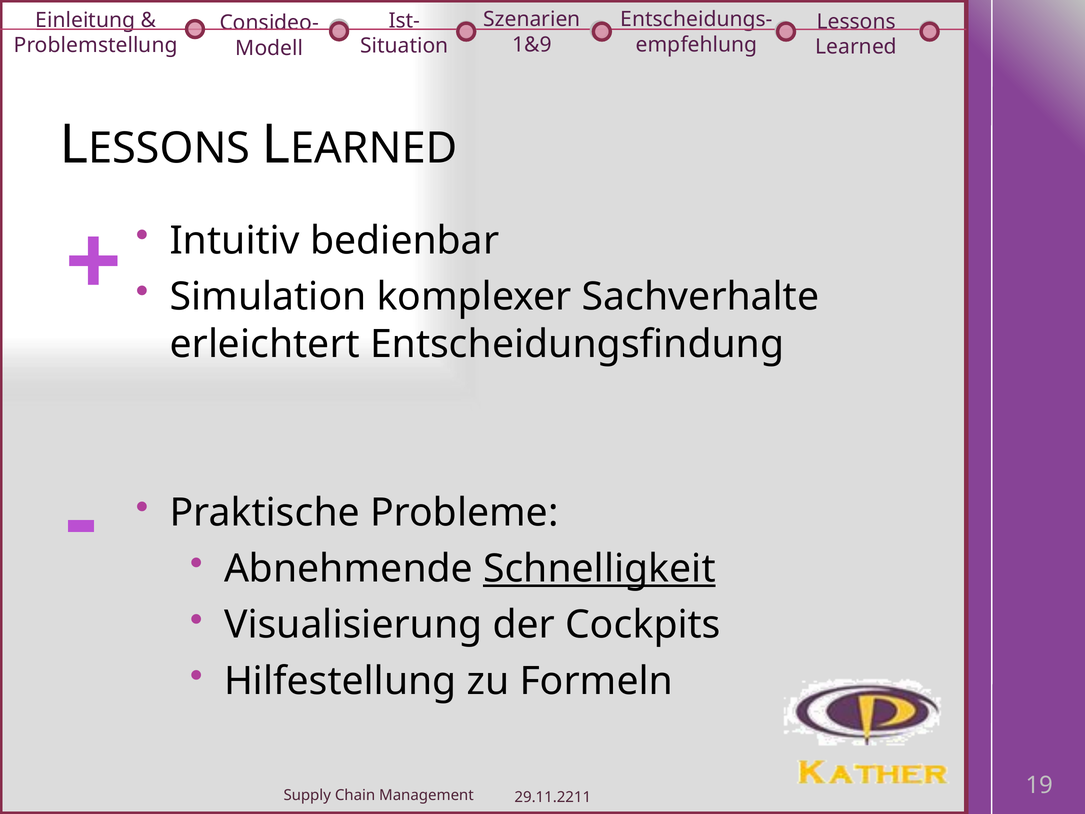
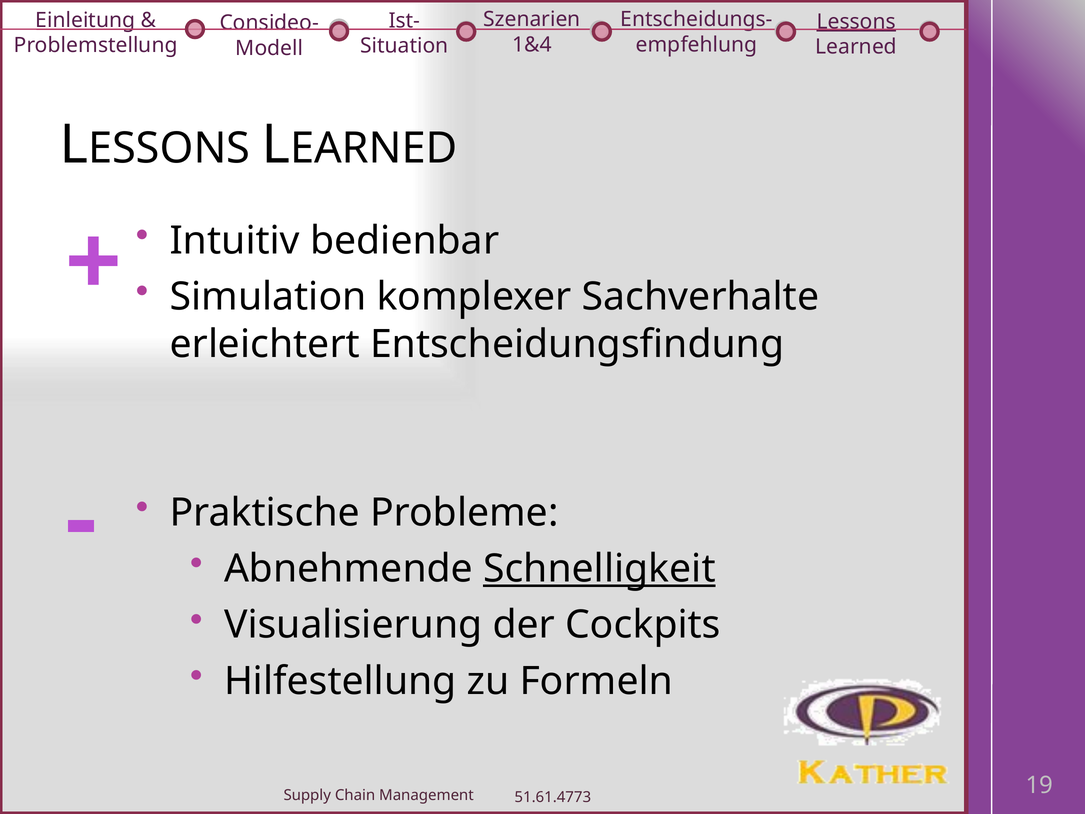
Lessons underline: none -> present (856, 22)
1&9: 1&9 -> 1&4 (532, 45)
29.11.2211: 29.11.2211 -> 51.61.4773 (553, 797)
